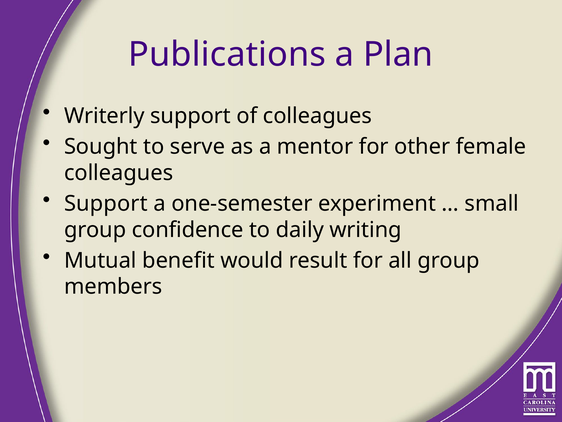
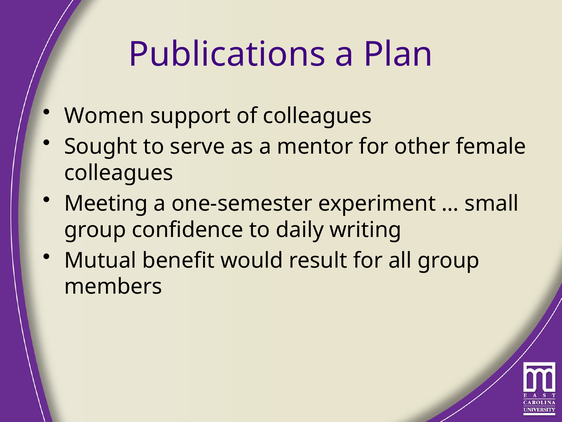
Writerly: Writerly -> Women (104, 116)
Support: Support -> Meeting (106, 203)
